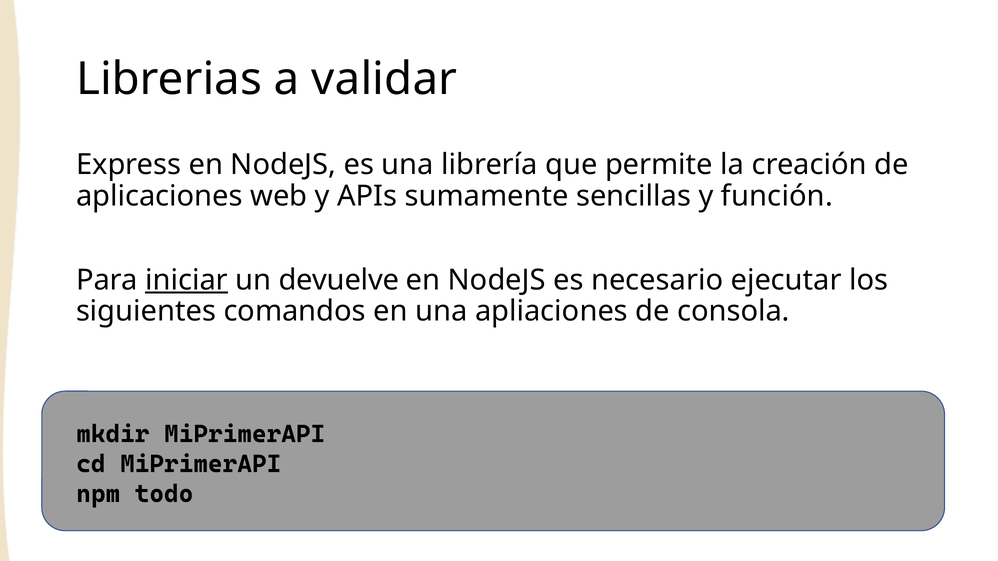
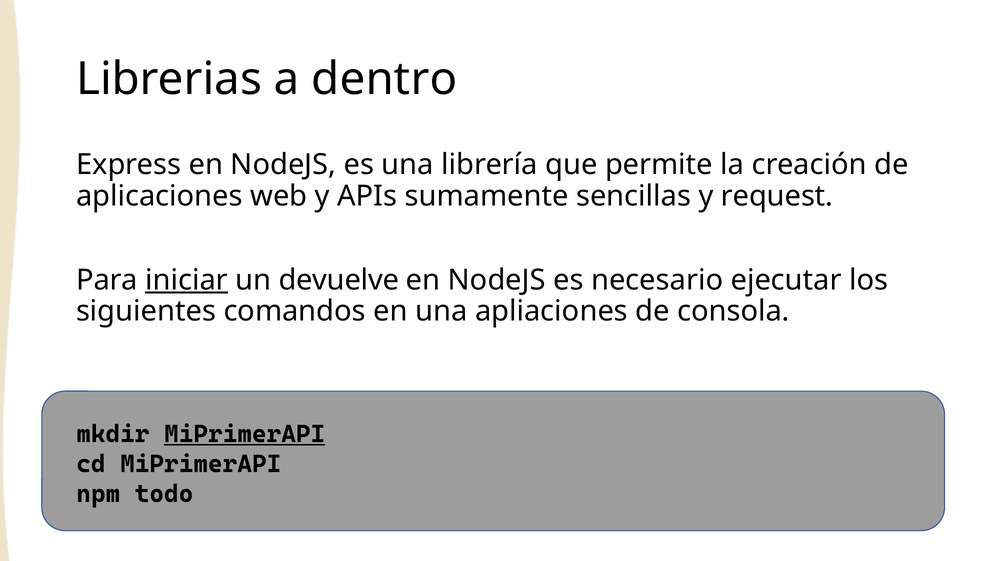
validar: validar -> dentro (384, 79)
función: función -> request (777, 196)
MiPrimerAPI underline: none -> present (245, 434)
